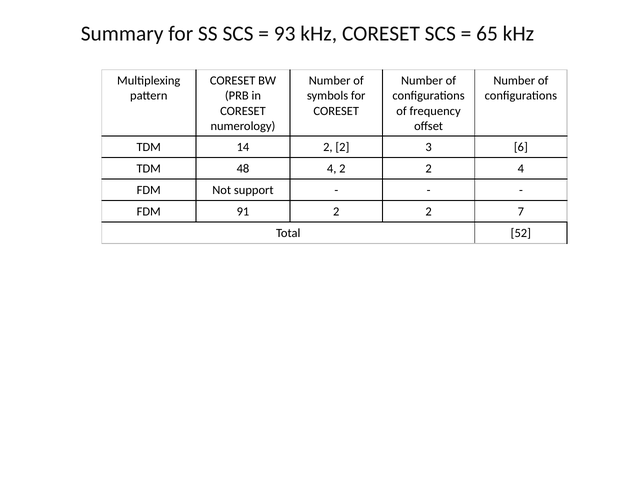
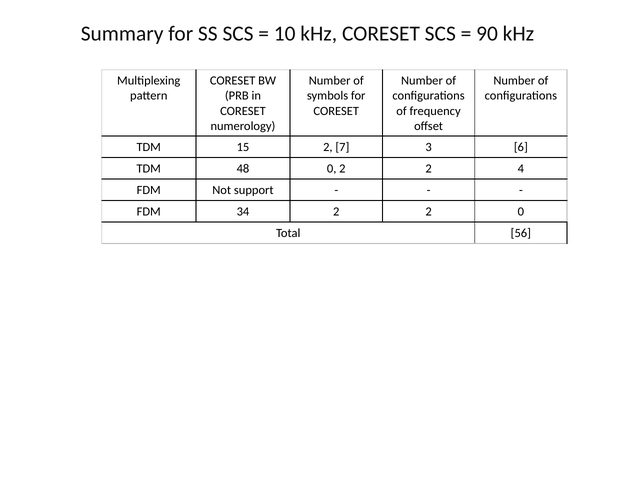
93: 93 -> 10 (285, 34)
65: 65 -> 90 (487, 34)
14: 14 -> 15 (243, 147)
2: 2 -> 7 (342, 147)
48 4: 4 -> 0 (332, 168)
91: 91 -> 34 (243, 211)
2 7: 7 -> 0 (521, 211)
52: 52 -> 56 (521, 233)
